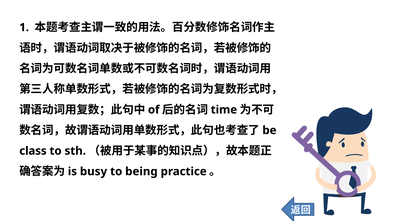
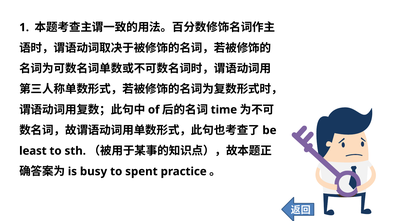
class: class -> least (33, 151)
being: being -> spent (141, 172)
